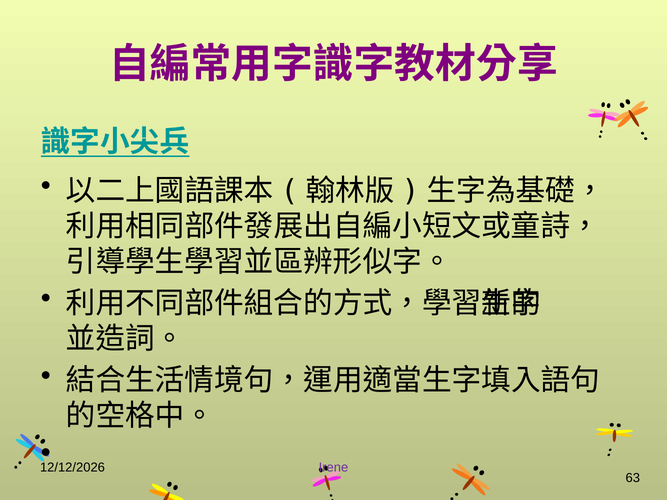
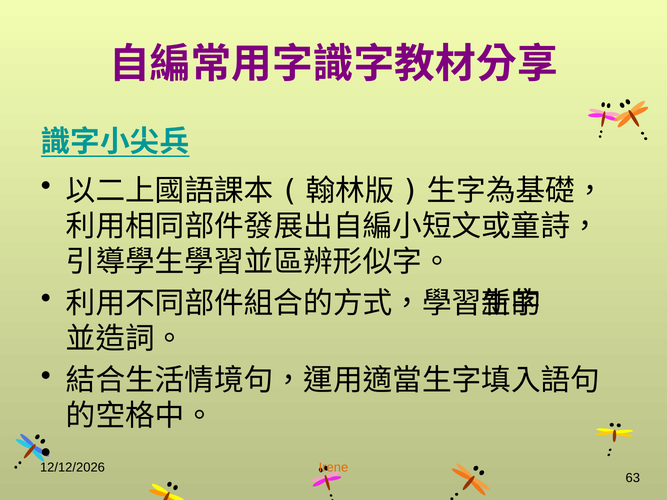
Irene colour: purple -> orange (333, 468)
